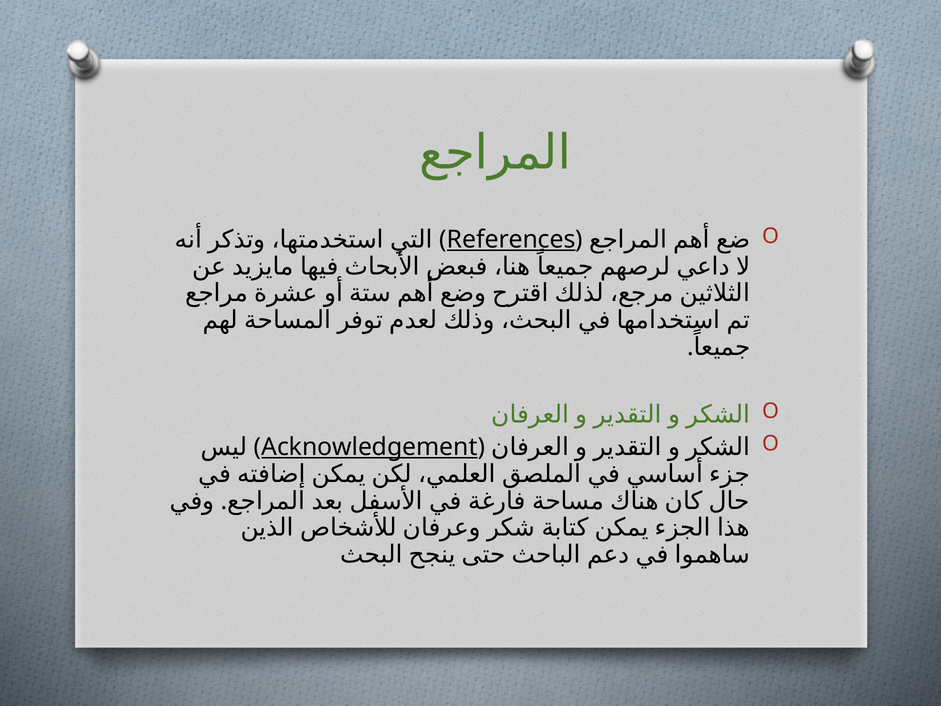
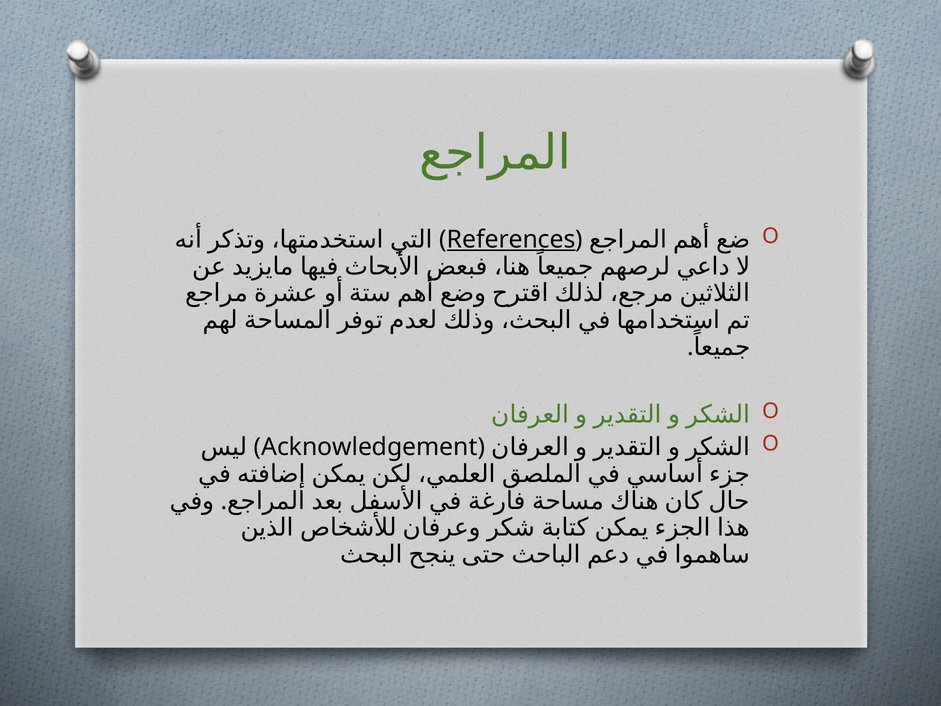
Acknowledgement underline: present -> none (369, 447)
